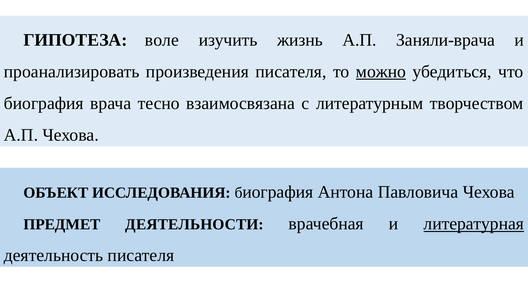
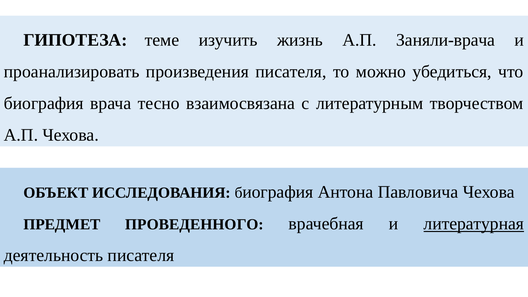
воле: воле -> теме (162, 40)
можно underline: present -> none (381, 72)
ДЕЯТЕЛЬНОСТИ: ДЕЯТЕЛЬНОСТИ -> ПРОВЕДЕННОГО (195, 225)
